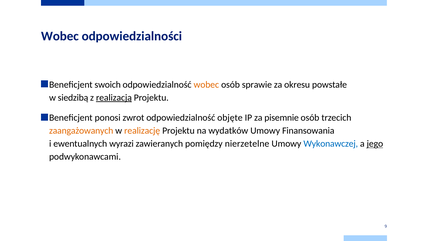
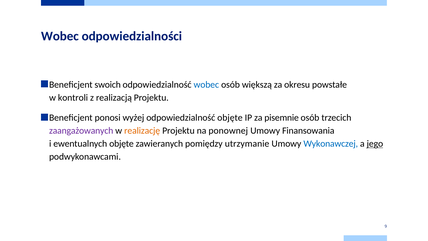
wobec colour: orange -> blue (206, 85)
sprawie: sprawie -> większą (257, 85)
siedzibą: siedzibą -> kontroli (73, 97)
realizacją underline: present -> none (114, 97)
zwrot: zwrot -> wyżej (133, 118)
zaangażowanych colour: orange -> purple (81, 131)
wydatków: wydatków -> ponownej (228, 131)
ewentualnych wyrazi: wyrazi -> objęte (121, 144)
nierzetelne: nierzetelne -> utrzymanie (247, 144)
